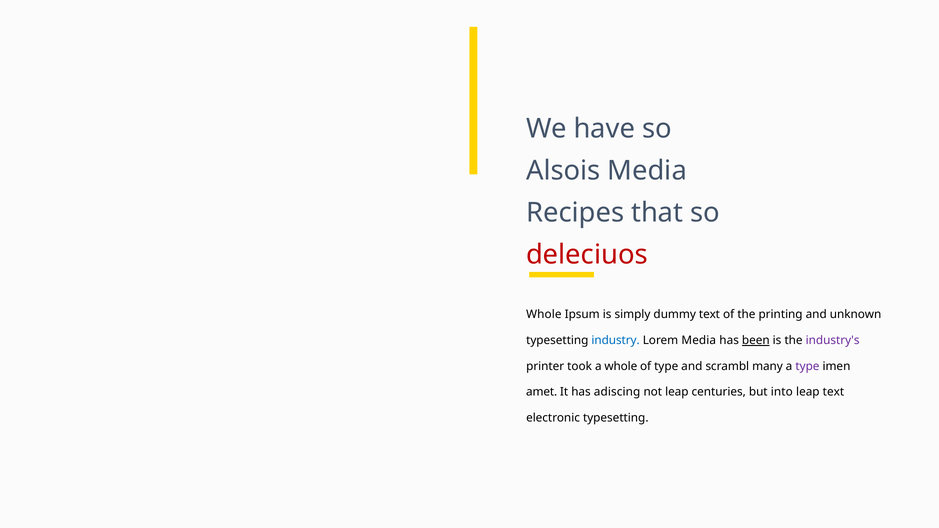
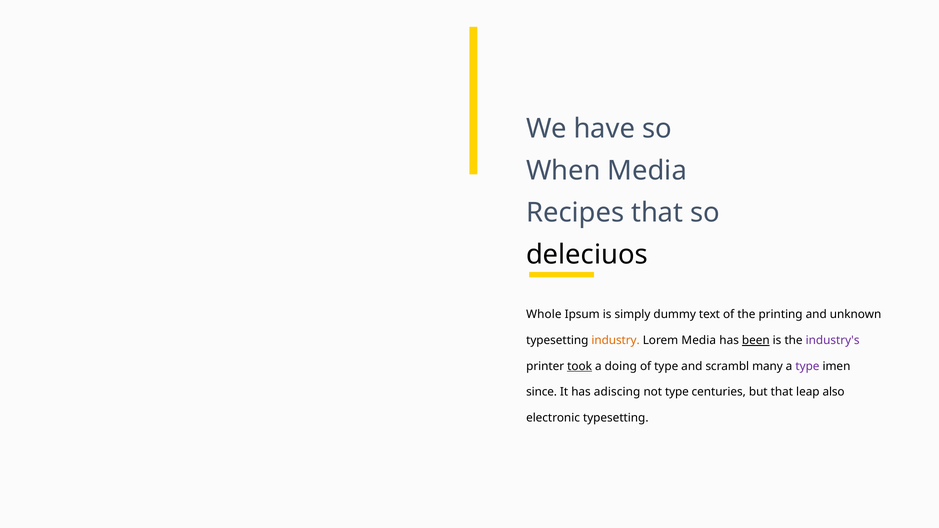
Alsois: Alsois -> When (563, 171)
deleciuos colour: red -> black (587, 255)
industry colour: blue -> orange (616, 340)
took underline: none -> present (580, 366)
a whole: whole -> doing (621, 366)
amet: amet -> since (542, 392)
not leap: leap -> type (677, 392)
but into: into -> that (782, 392)
leap text: text -> also (834, 392)
